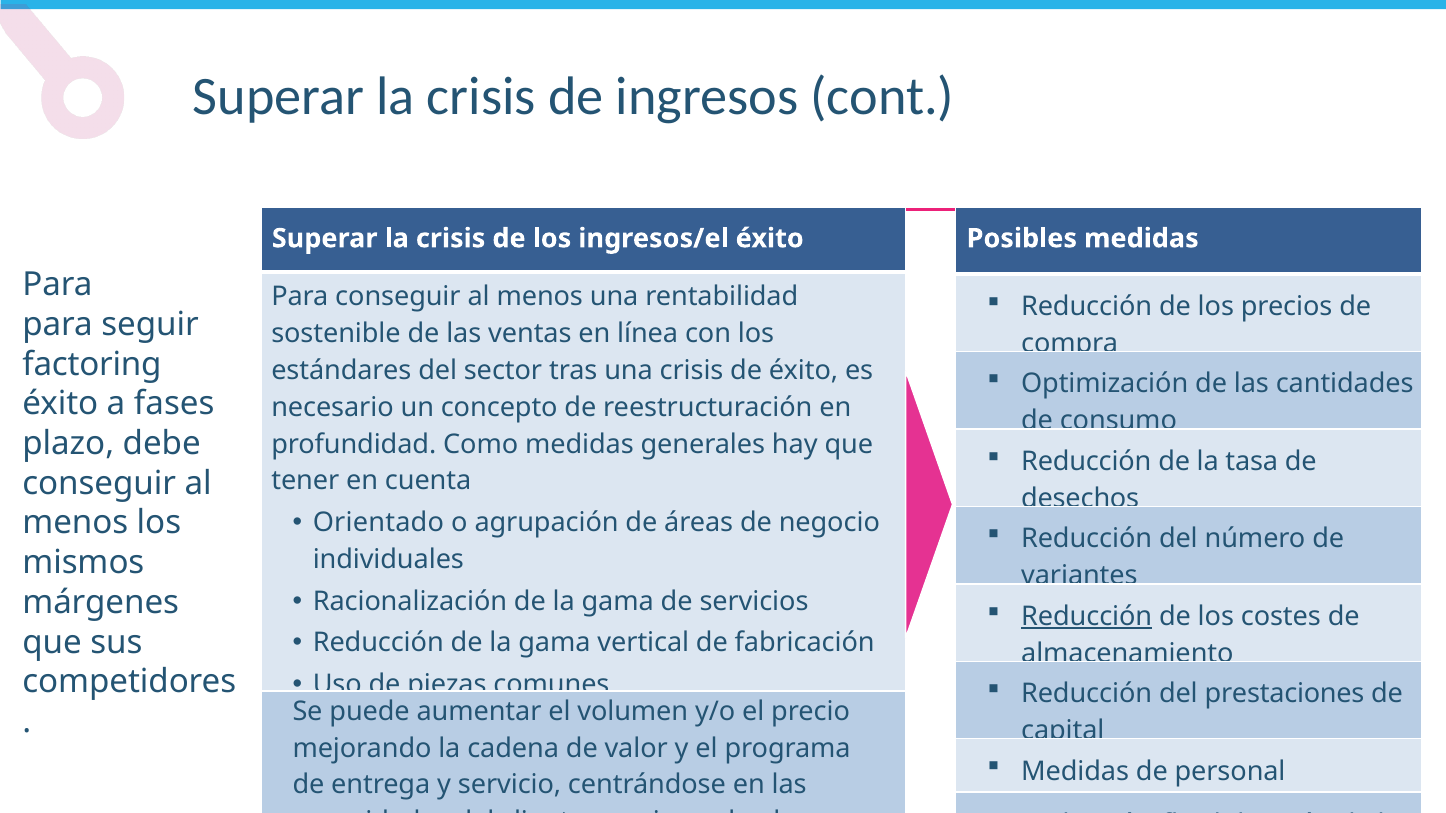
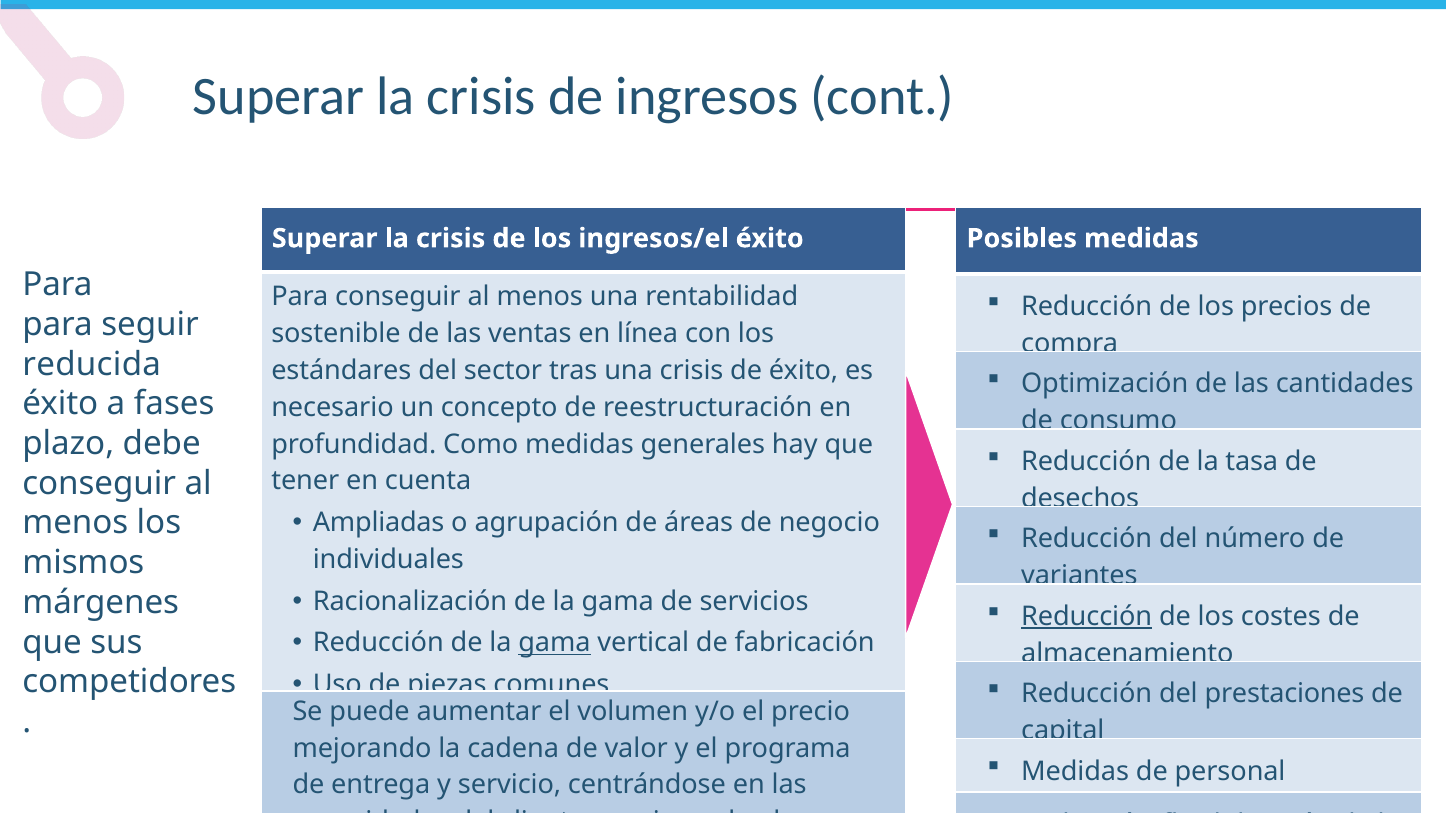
factoring: factoring -> reducida (92, 364)
Orientado: Orientado -> Ampliadas (379, 523)
gama underline: none -> present (555, 643)
